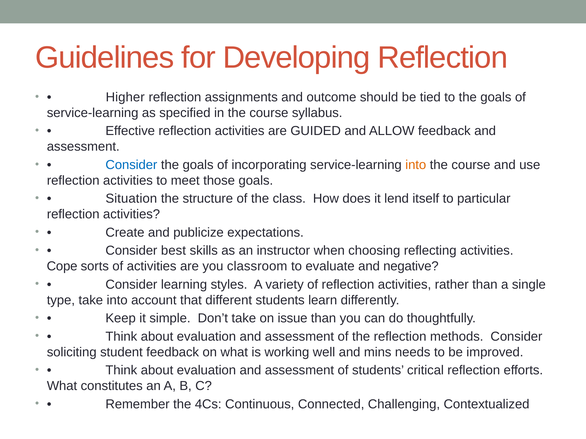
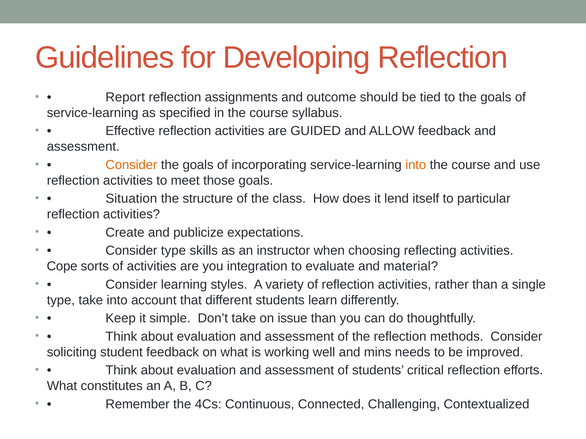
Higher: Higher -> Report (125, 97)
Consider colour: blue -> orange (131, 165)
Consider best: best -> type (173, 251)
classroom: classroom -> integration (257, 267)
negative: negative -> material (411, 267)
